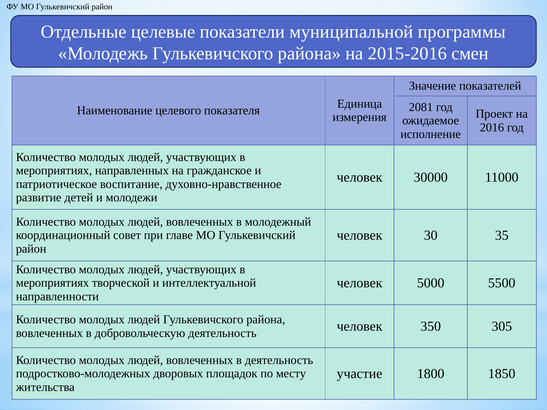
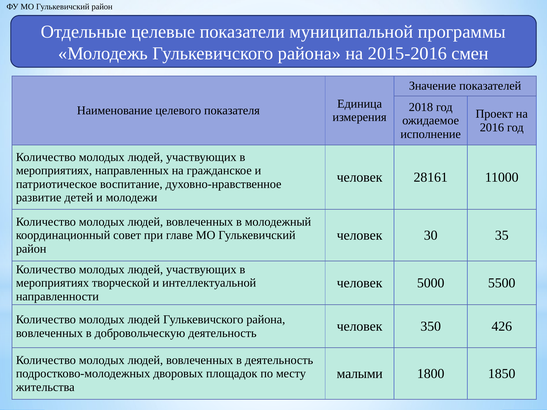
2081: 2081 -> 2018 (421, 107)
30000: 30000 -> 28161 (431, 177)
305: 305 -> 426 (502, 327)
участие: участие -> малыми (360, 374)
